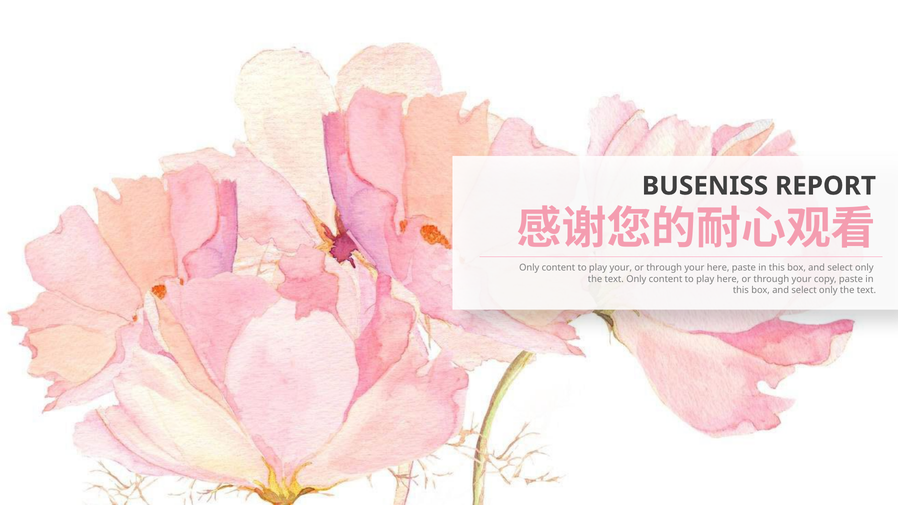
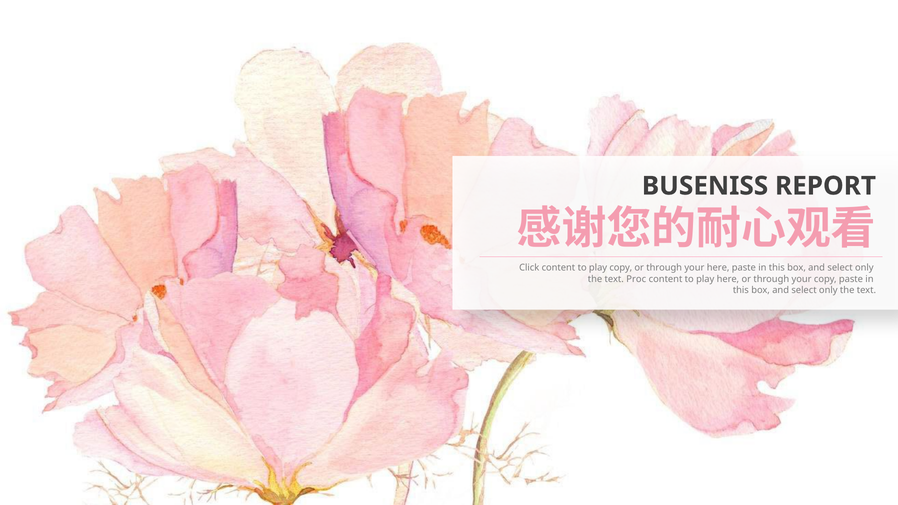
Only: Only -> Click (529, 268)
play your: your -> copy (621, 268)
text Only: Only -> Proc (636, 279)
